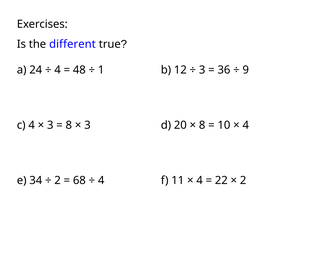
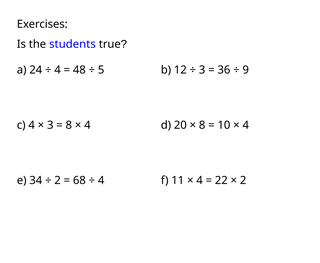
different: different -> students (72, 44)
1: 1 -> 5 (101, 70)
3: 3 -> 4 (87, 125)
